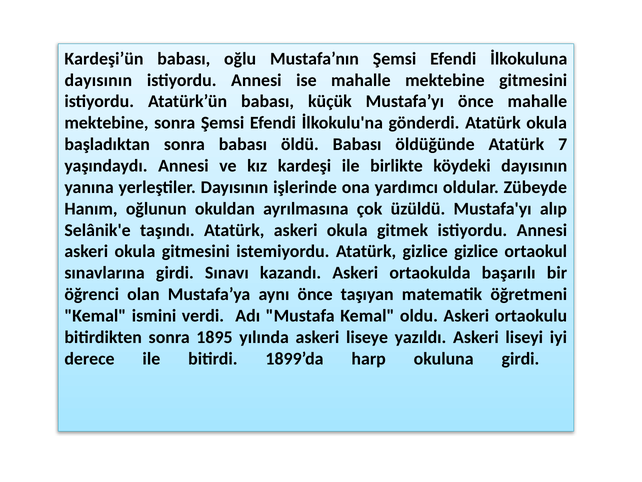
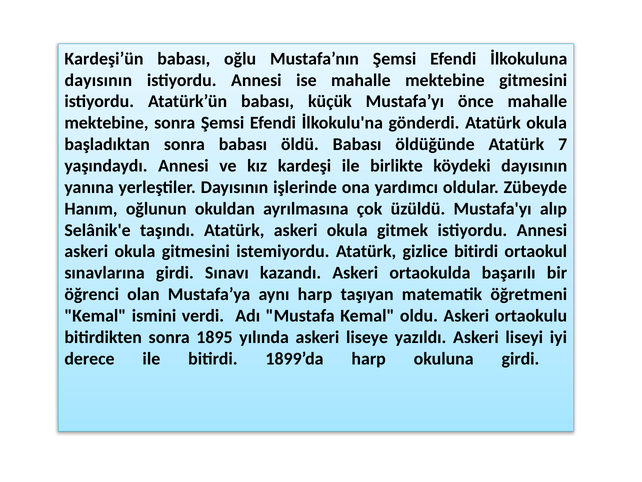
gizlice gizlice: gizlice -> bitirdi (476, 251)
aynı önce: önce -> harp (315, 294)
